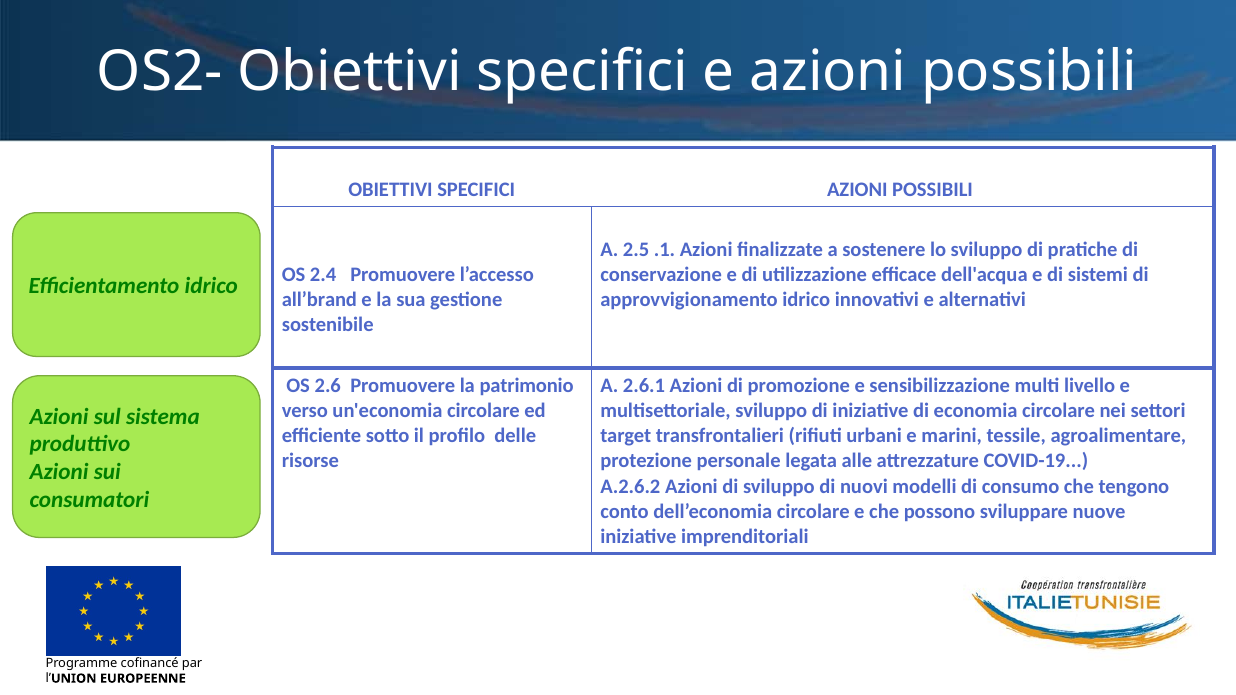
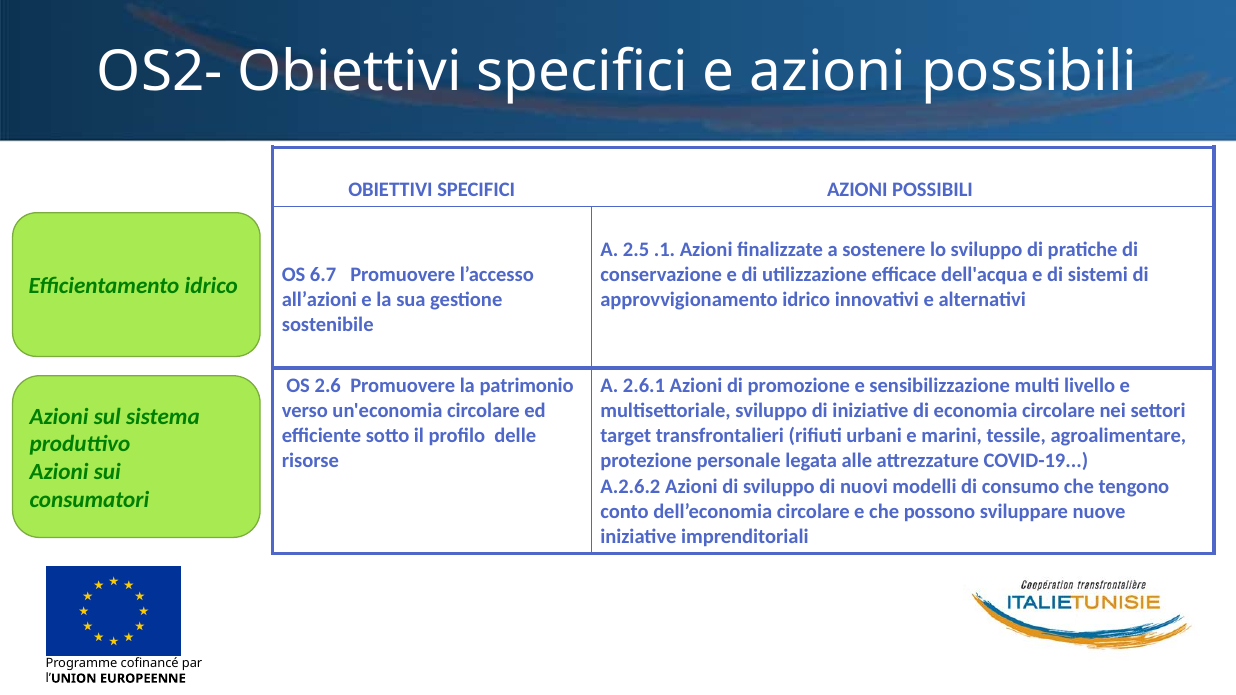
2.4: 2.4 -> 6.7 (323, 275)
all’brand: all’brand -> all’azioni (319, 300)
